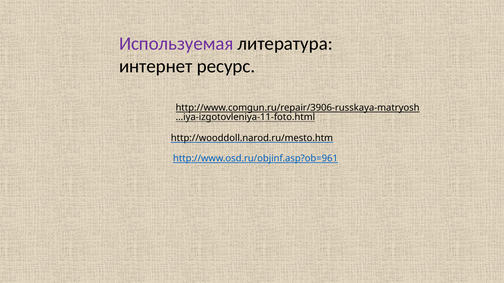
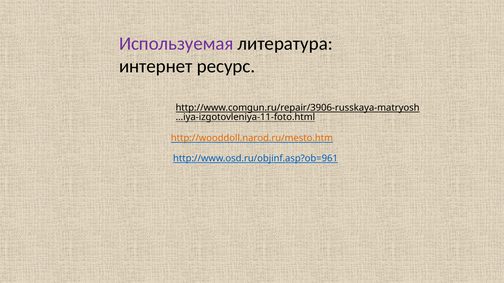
http://wooddoll.narod.ru/mesto.htm colour: black -> orange (252, 138)
